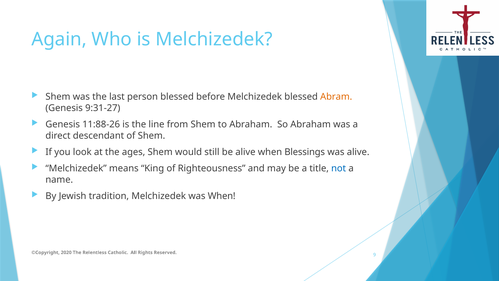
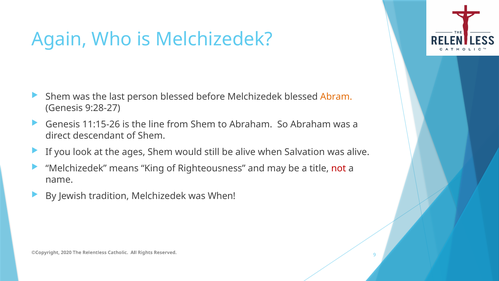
9:31-27: 9:31-27 -> 9:28-27 (103, 108)
11:88-26: 11:88-26 -> 11:15-26 (101, 124)
Blessings: Blessings -> Salvation (305, 152)
not colour: blue -> red (339, 168)
